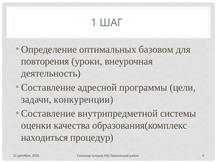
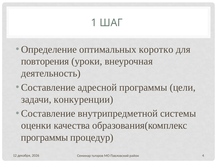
базовом: базовом -> коротко (156, 49)
находиться: находиться -> программы (45, 137)
